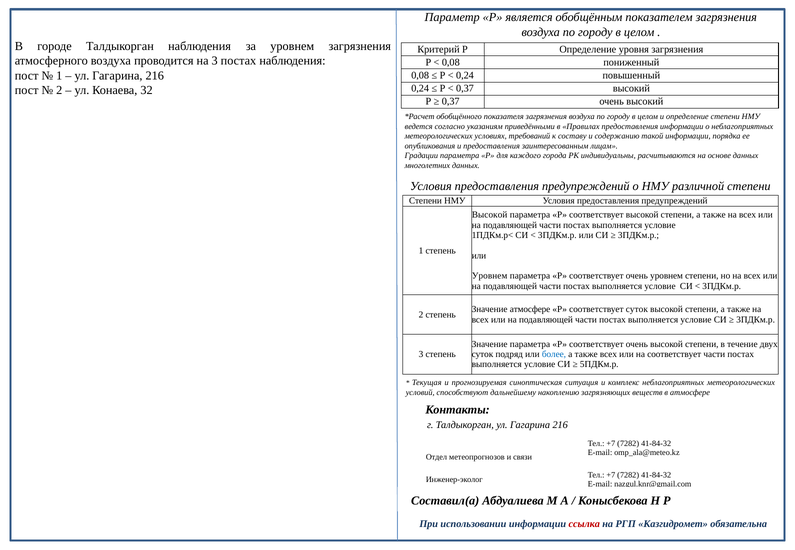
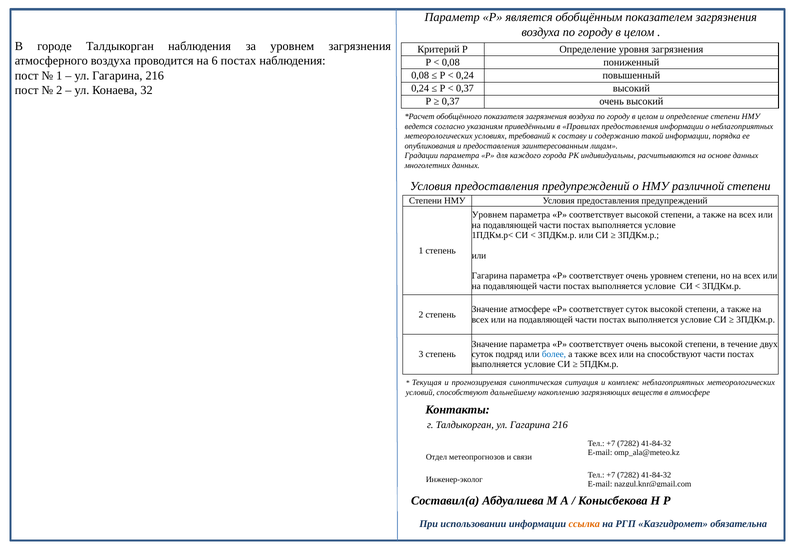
на 3: 3 -> 6 (215, 61)
Высокой: Высокой -> Уровнем (490, 215)
Уровнем: Уровнем -> Гагарина (490, 276)
на соответствует: соответствует -> способствуют (674, 354)
ссылка colour: red -> orange (584, 524)
